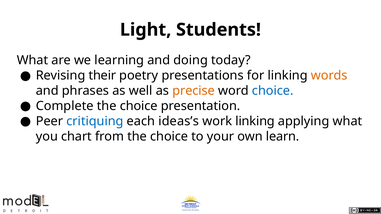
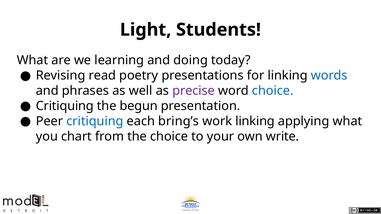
their: their -> read (102, 76)
words colour: orange -> blue (329, 76)
precise colour: orange -> purple (194, 91)
Complete: Complete -> Critiquing (65, 106)
choice: choice -> begun (139, 106)
ideas’s: ideas’s -> bring’s (179, 121)
learn: learn -> write (283, 137)
